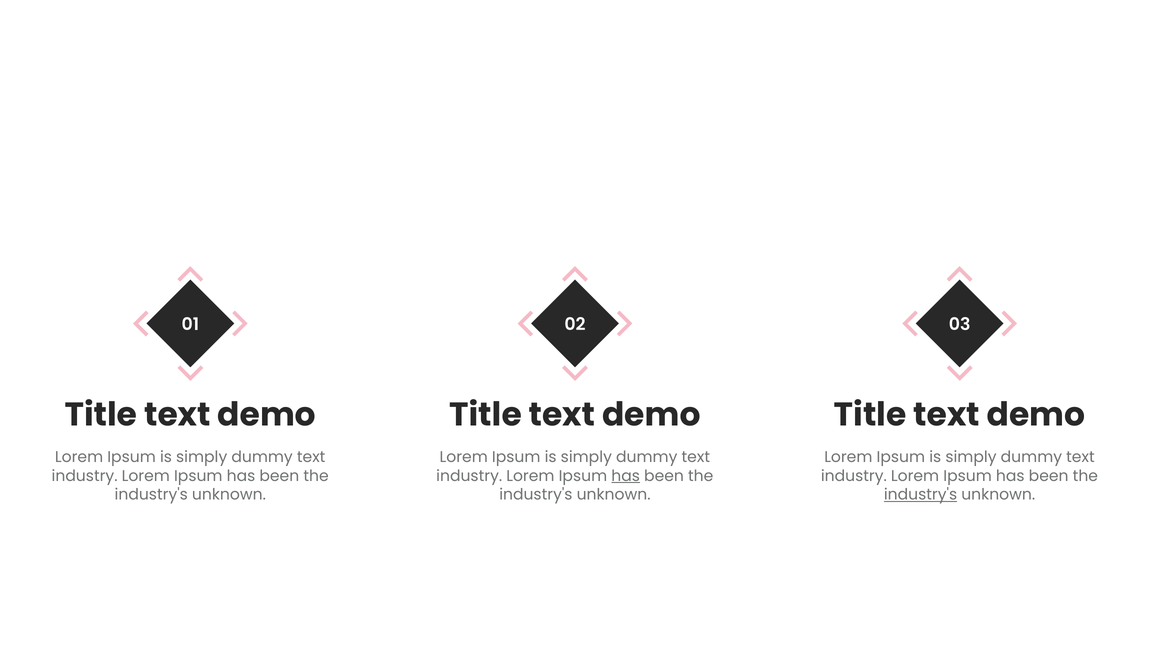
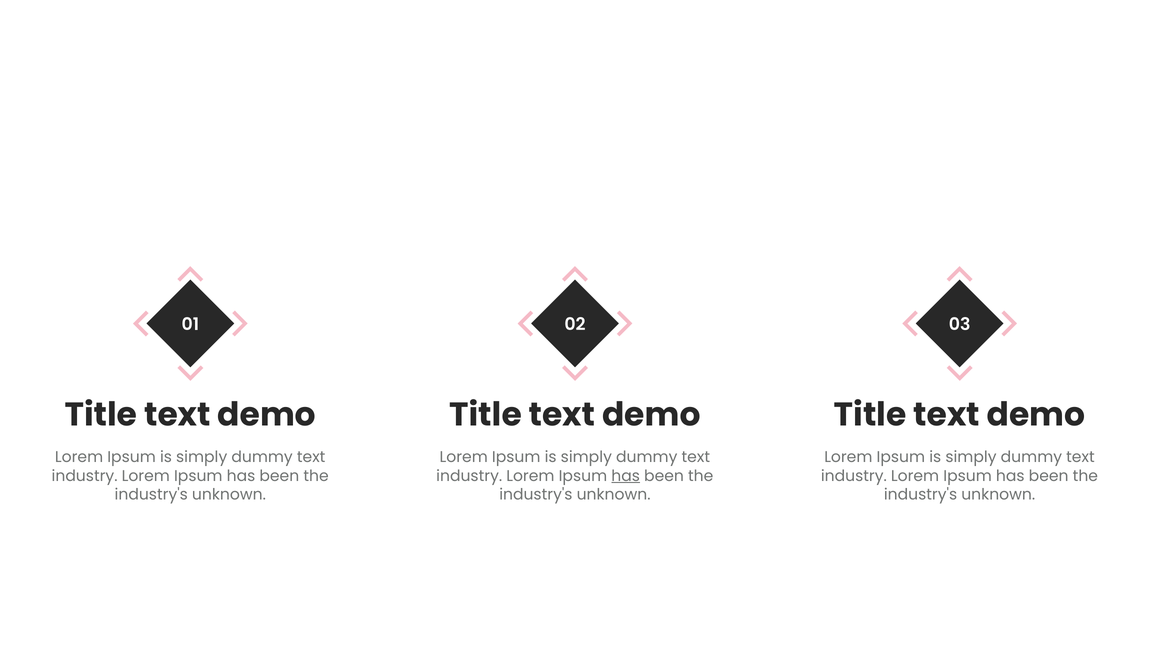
industry's underline: present -> none (921, 495)
